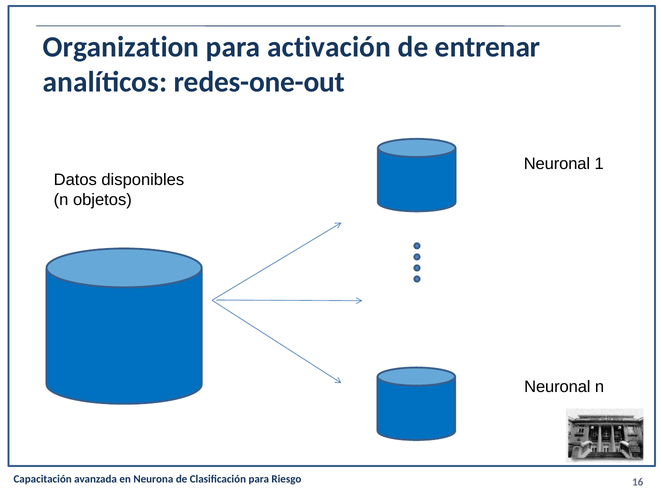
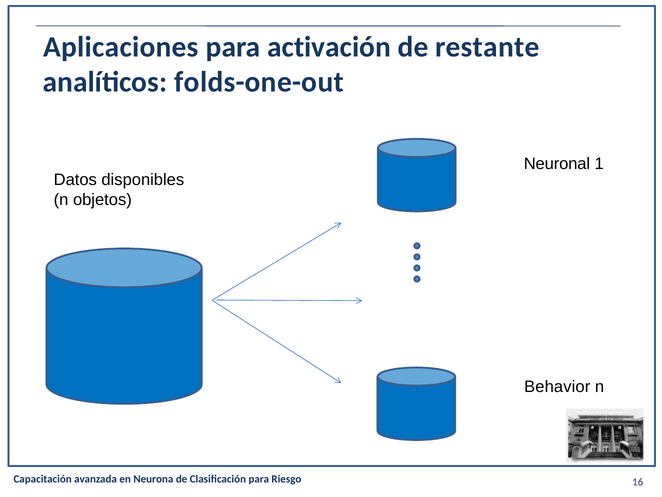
Organization: Organization -> Aplicaciones (121, 47)
entrenar: entrenar -> restante (487, 47)
redes-one-out: redes-one-out -> folds-one-out (259, 82)
Neuronal: Neuronal -> Behavior (557, 386)
